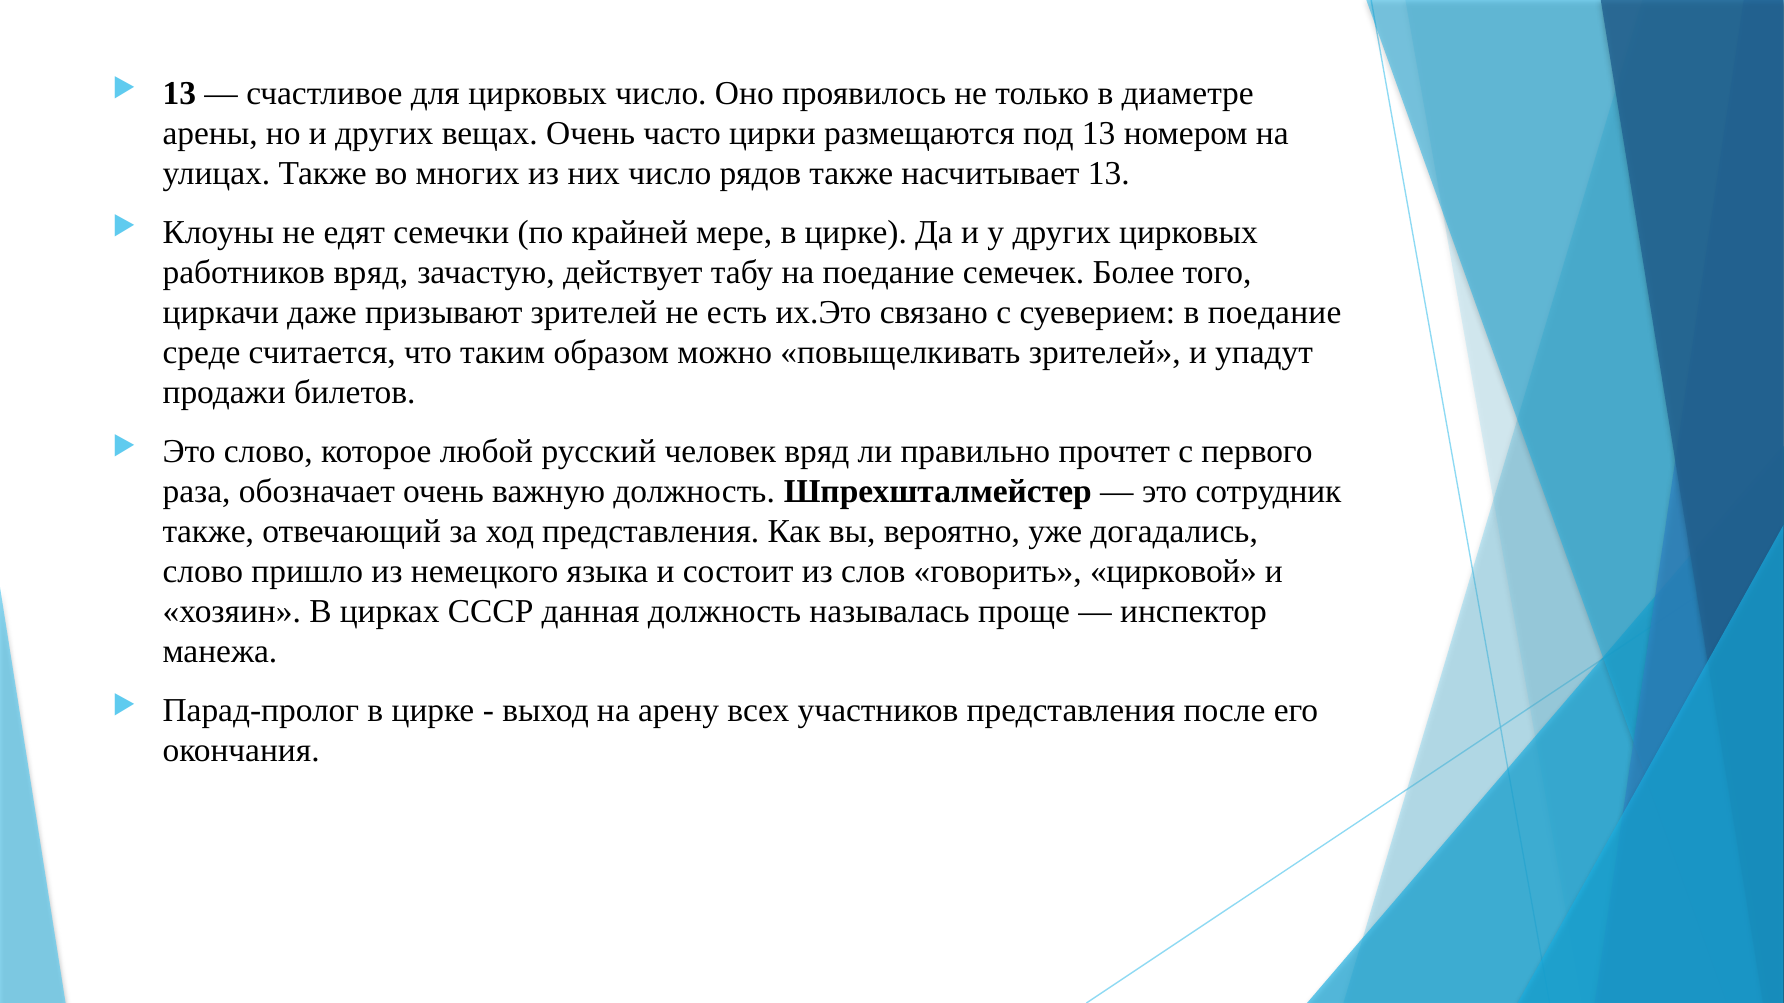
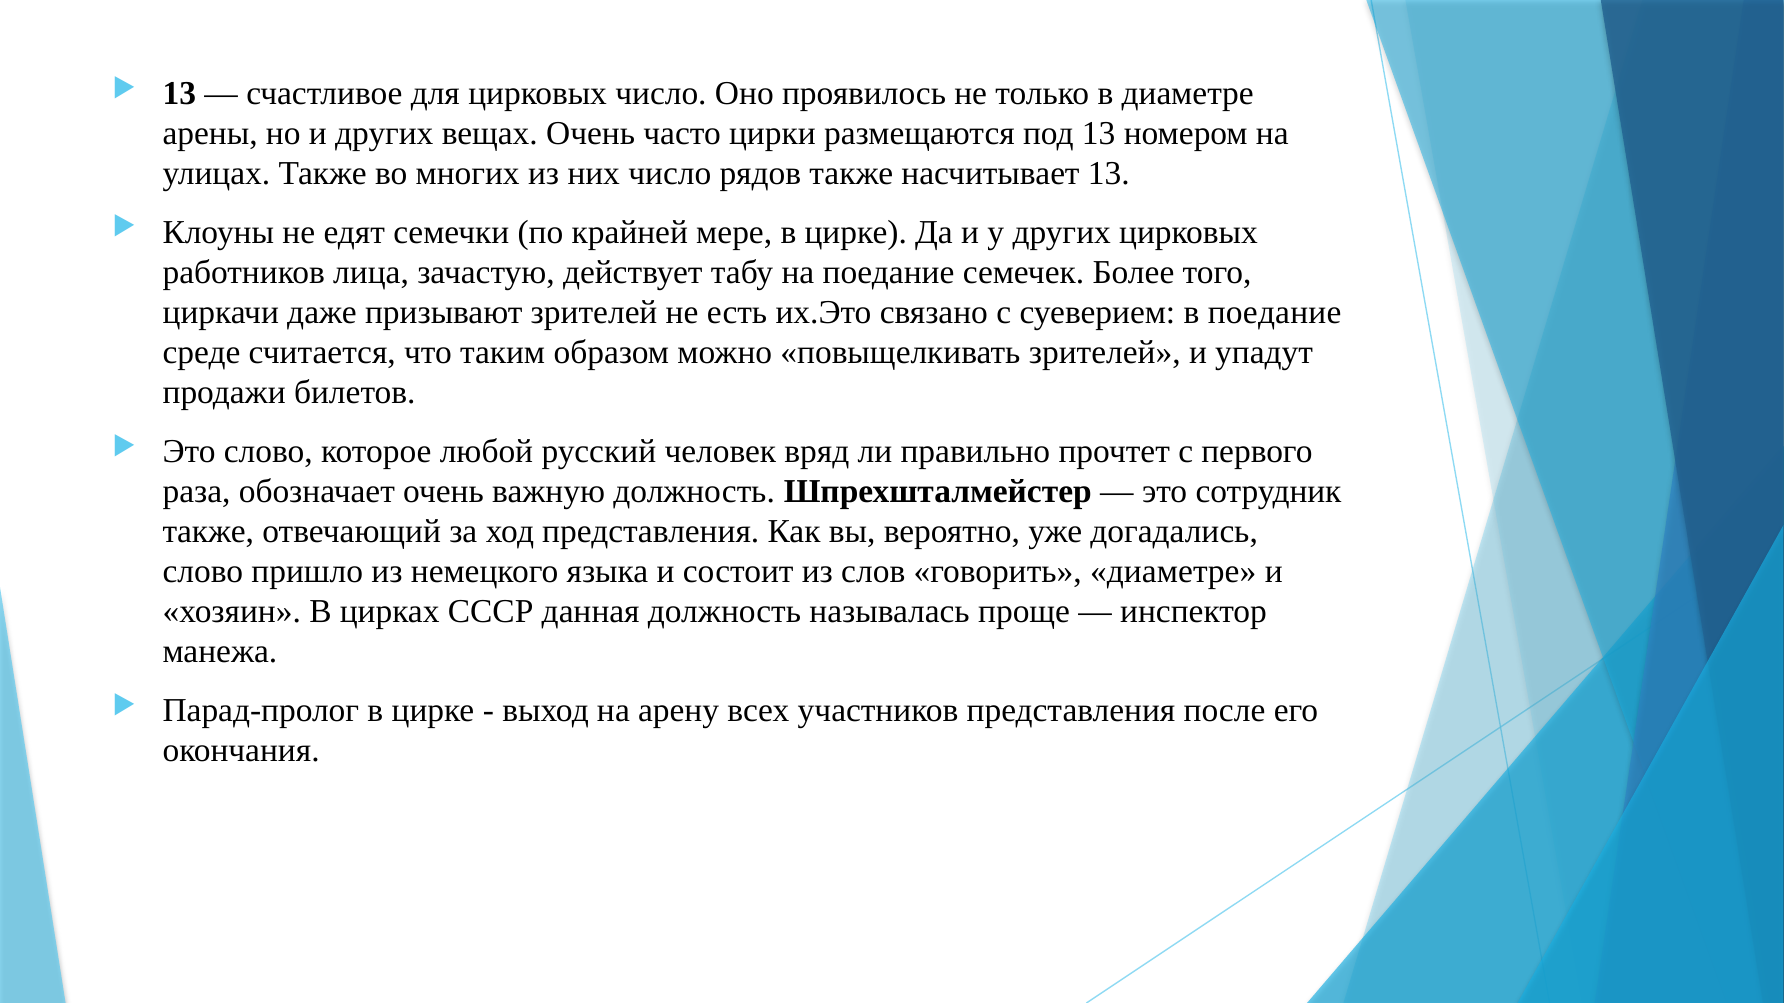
работников вряд: вряд -> лица (371, 272)
говорить цирковой: цирковой -> диаметре (1173, 572)
